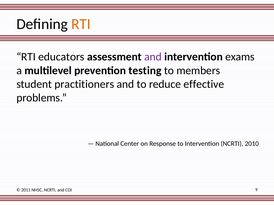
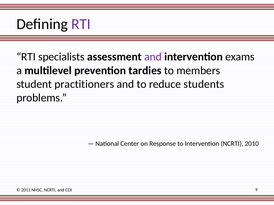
RTI colour: orange -> purple (81, 24)
educators: educators -> specialists (61, 57)
testing: testing -> tardies (145, 71)
effective: effective -> students (204, 84)
